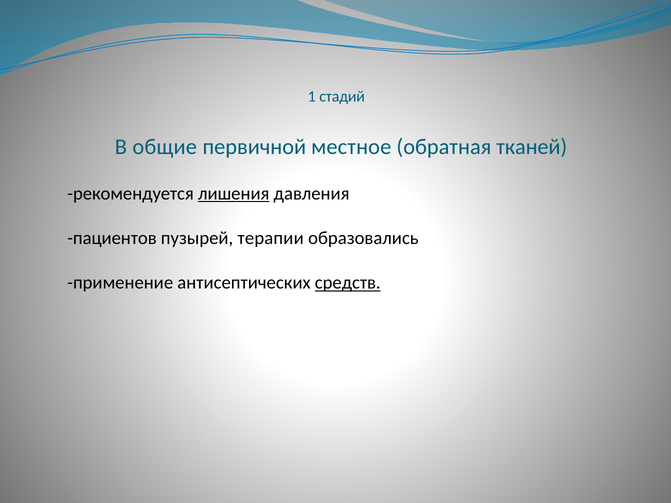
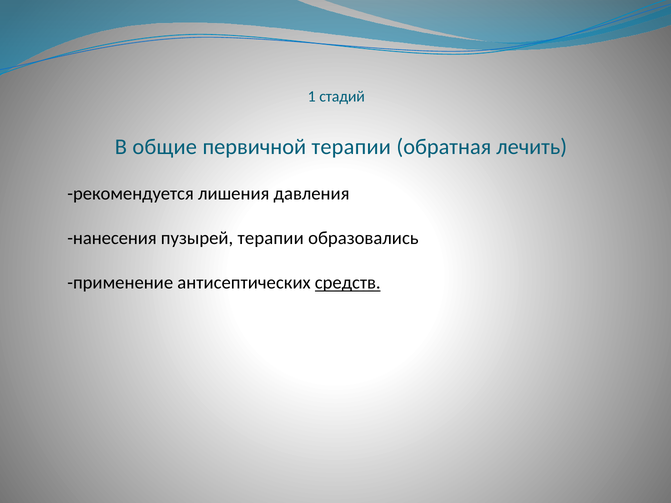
первичной местное: местное -> терапии (351, 147)
тканей: тканей -> лечить (532, 147)
лишения underline: present -> none (234, 193)
пациентов: пациентов -> нанесения (112, 238)
